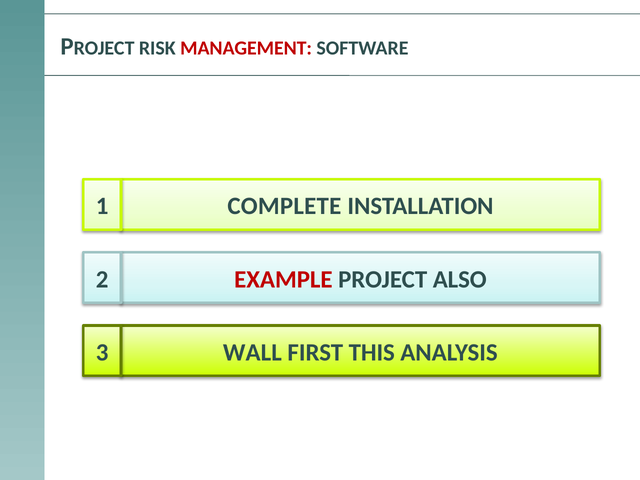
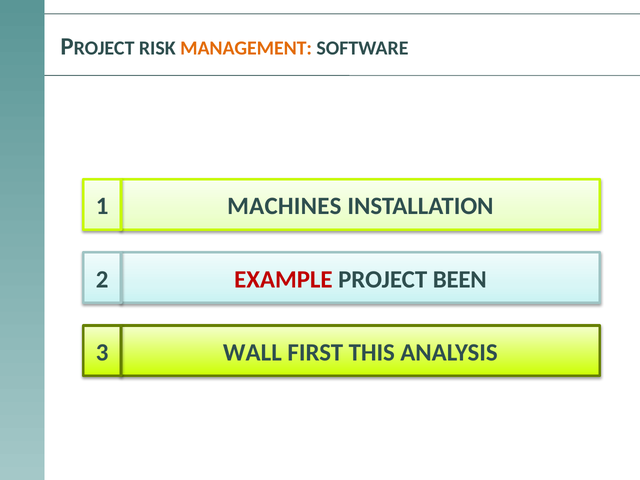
MANAGEMENT colour: red -> orange (246, 48)
COMPLETE: COMPLETE -> MACHINES (284, 206)
ALSO: ALSO -> BEEN (460, 279)
